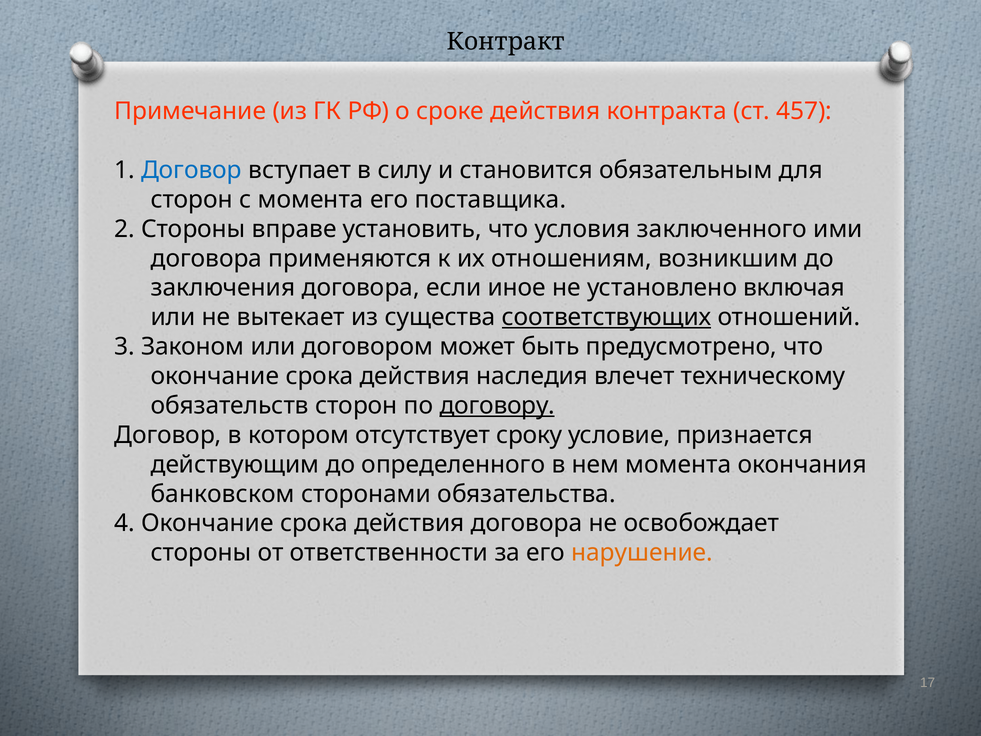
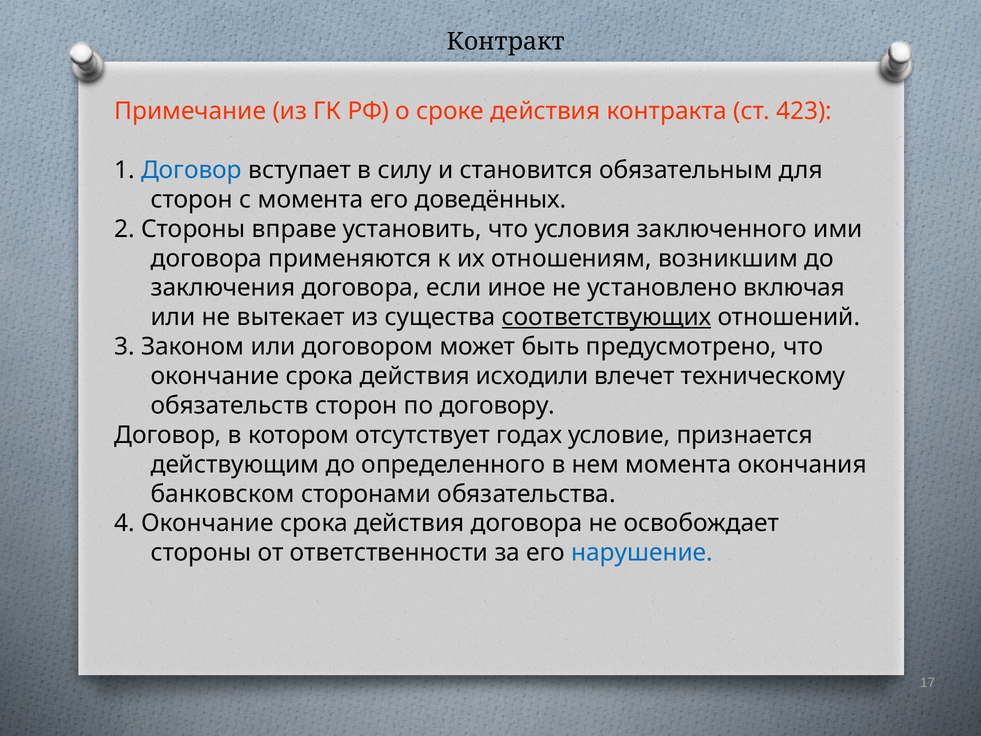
457: 457 -> 423 (804, 111)
поставщика: поставщика -> доведённых (491, 199)
наследия: наследия -> исходили (532, 376)
договору underline: present -> none (497, 405)
сроку: сроку -> годах (529, 435)
нарушение colour: orange -> blue (642, 553)
